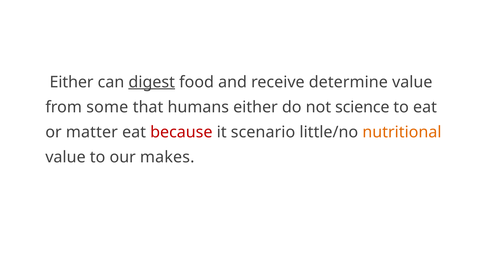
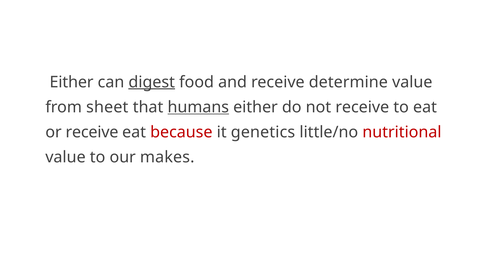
some: some -> sheet (107, 107)
humans underline: none -> present (198, 107)
not science: science -> receive (362, 107)
or matter: matter -> receive (92, 132)
scenario: scenario -> genetics (263, 132)
nutritional colour: orange -> red (402, 132)
